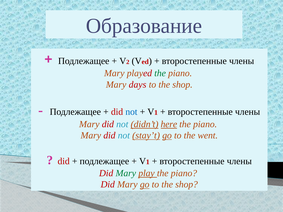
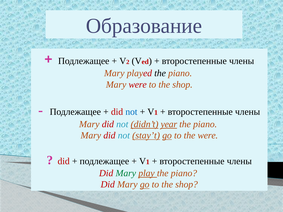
the colour: green -> black (160, 73)
Mary days: days -> were (138, 85)
here: here -> year (169, 124)
the went: went -> were (208, 136)
